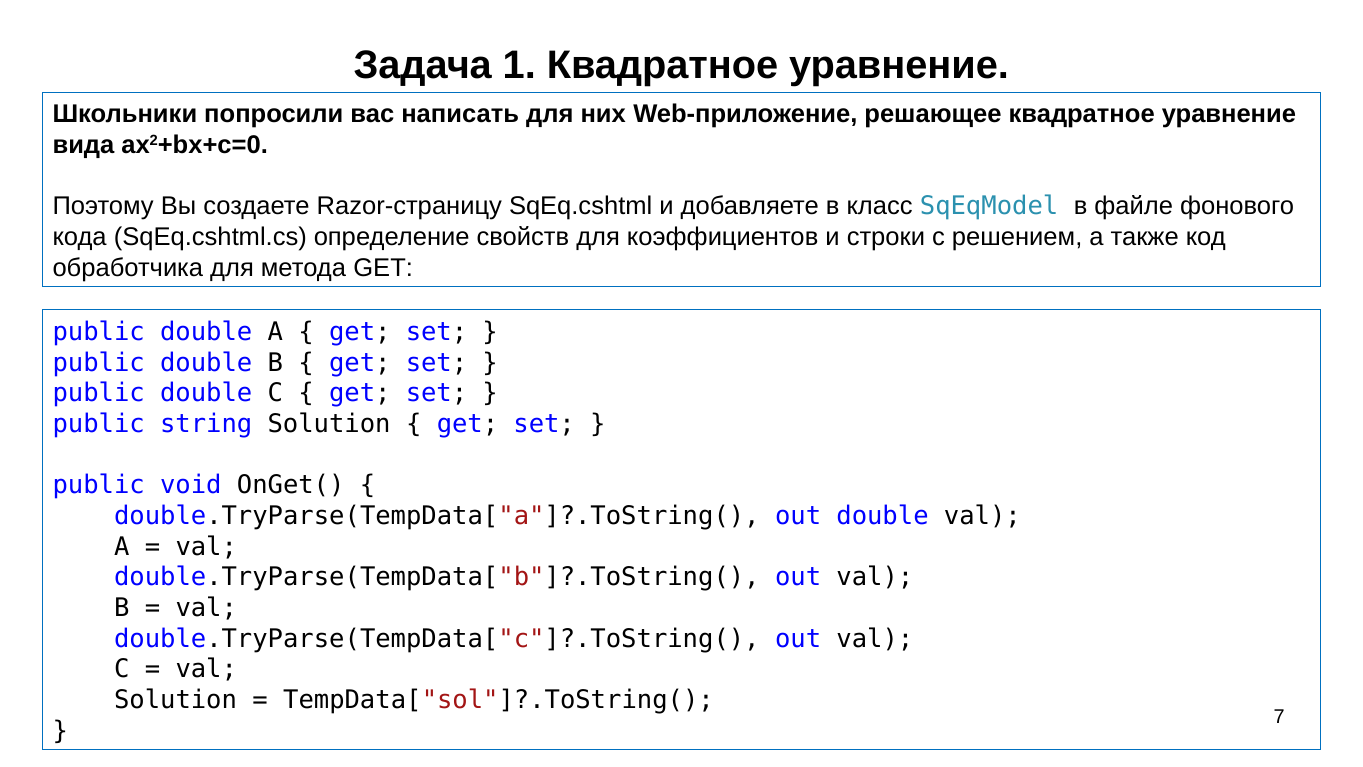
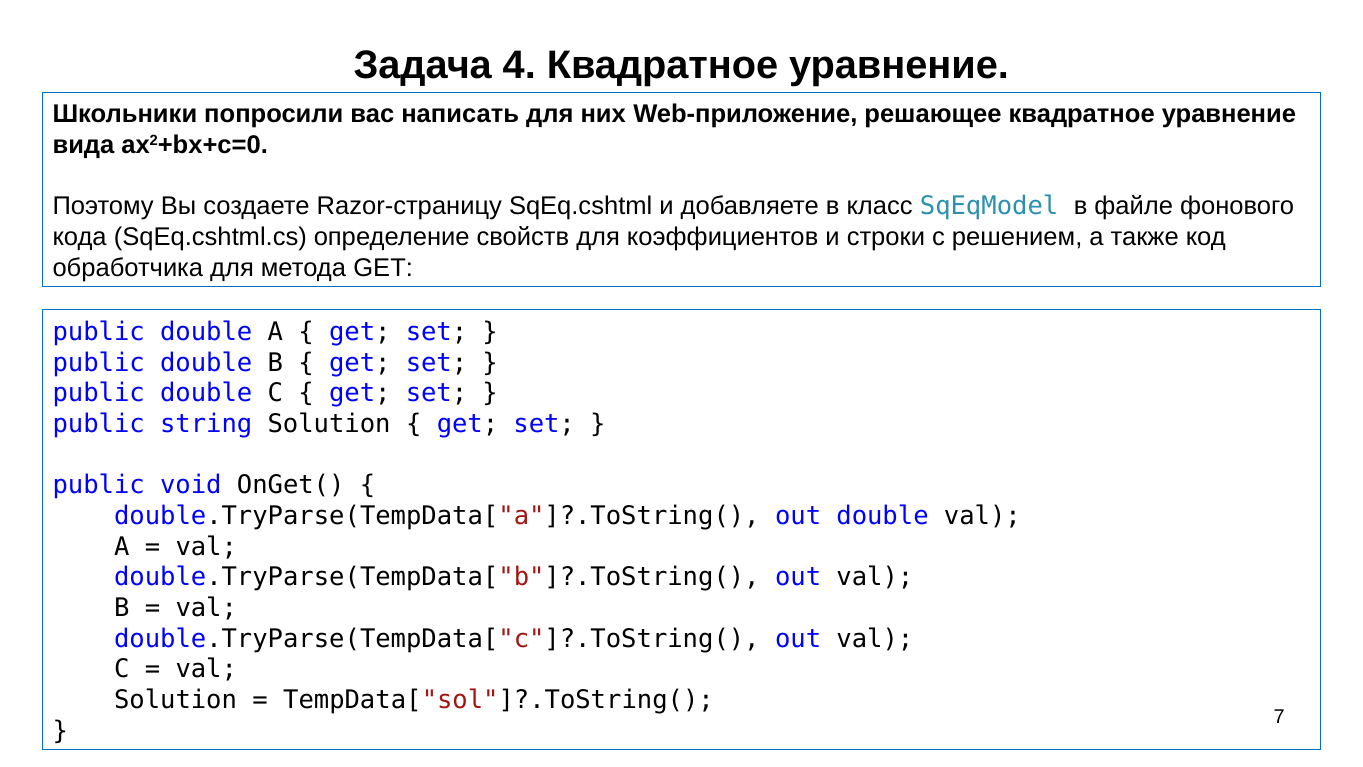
1: 1 -> 4 (519, 65)
